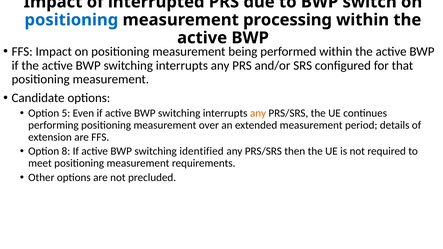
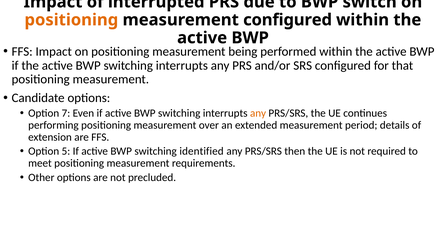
positioning colour: blue -> orange (71, 20)
measurement processing: processing -> configured (288, 20)
5: 5 -> 7 (66, 113)
8: 8 -> 5 (66, 151)
